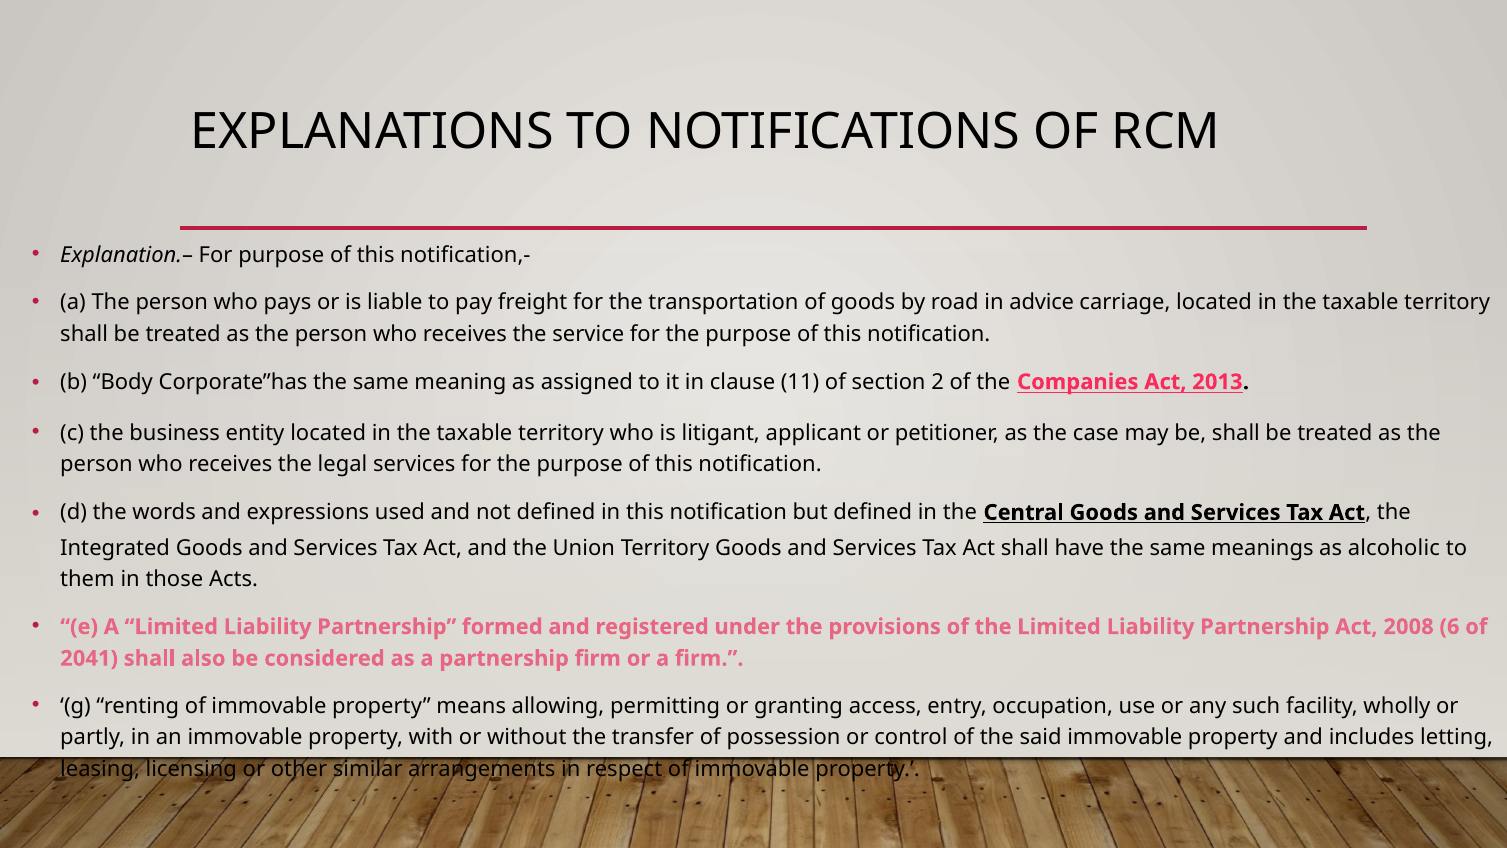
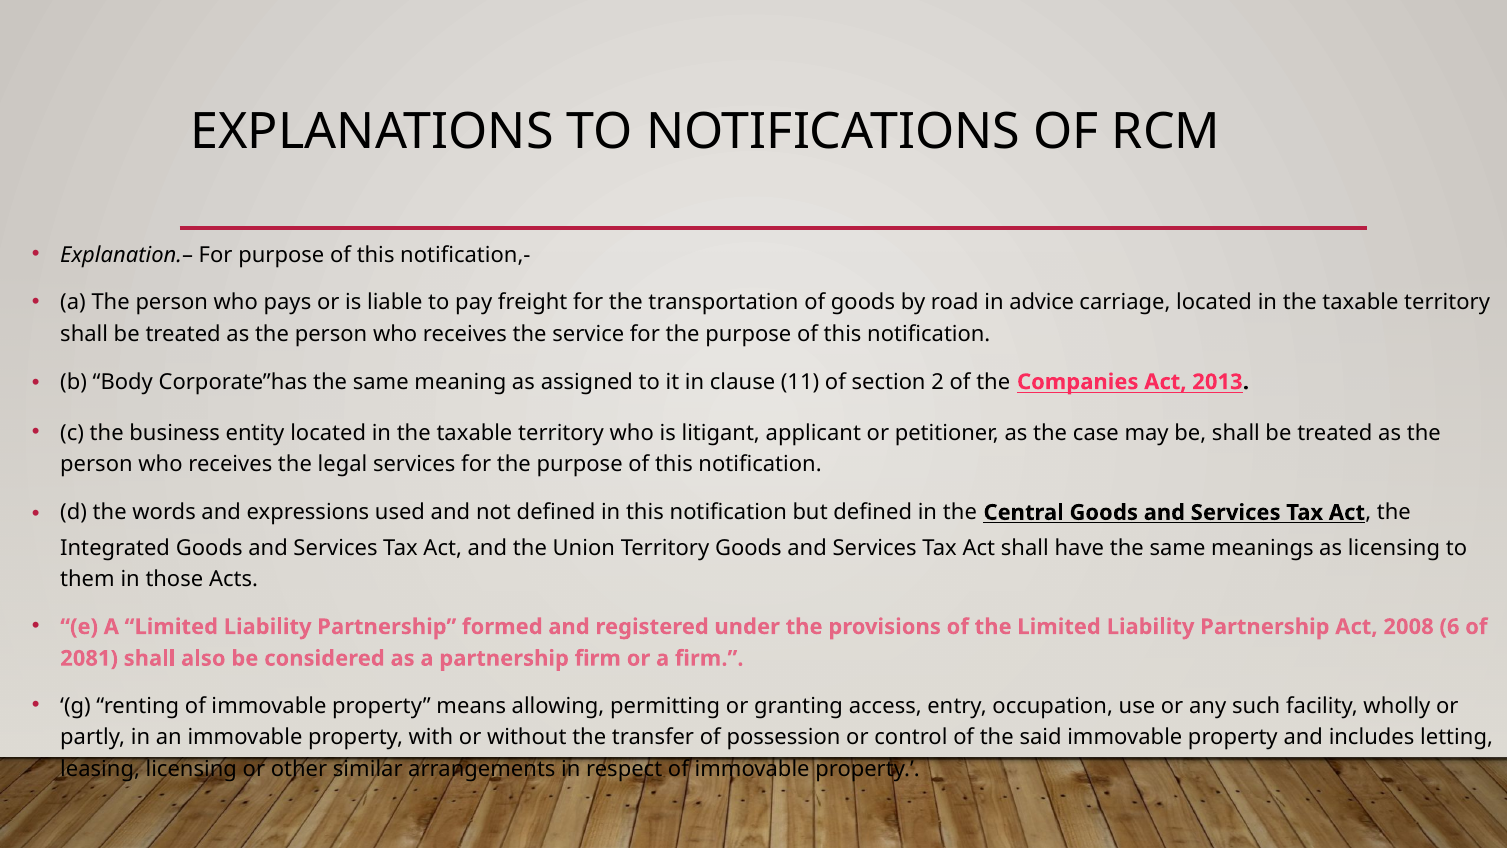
as alcoholic: alcoholic -> licensing (1394, 548)
2041: 2041 -> 2081 (89, 658)
